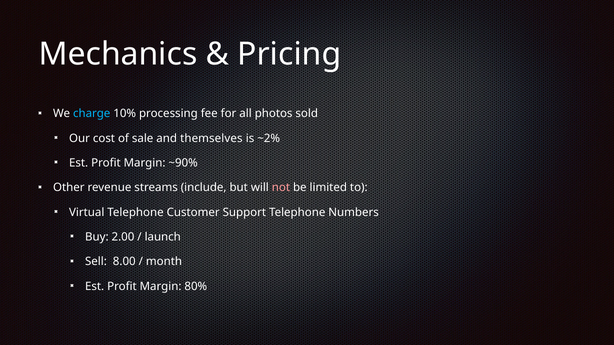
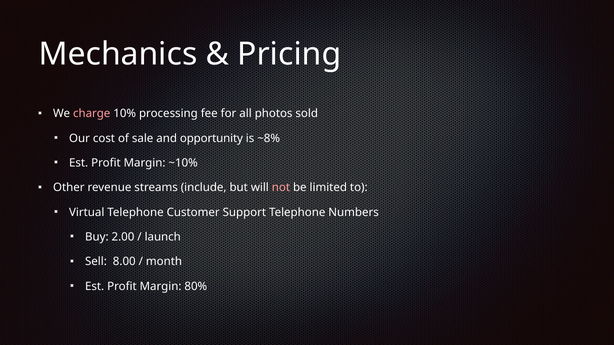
charge colour: light blue -> pink (92, 114)
themselves: themselves -> opportunity (211, 138)
~2%: ~2% -> ~8% (269, 138)
~90%: ~90% -> ~10% (183, 163)
